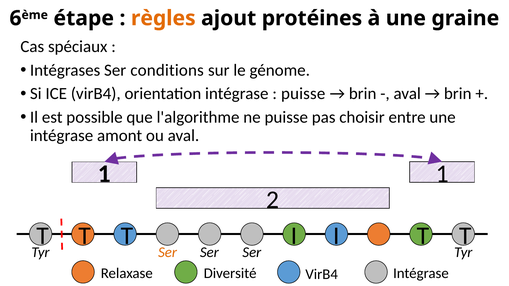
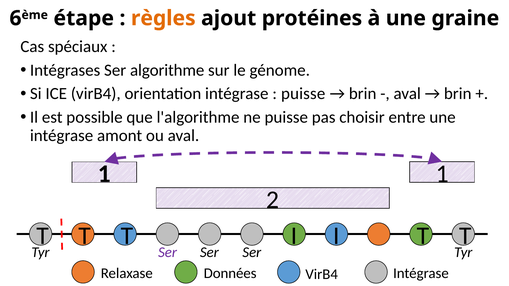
conditions: conditions -> algorithme (167, 70)
Ser colour: orange -> purple (168, 252)
Diversité: Diversité -> Données (230, 273)
